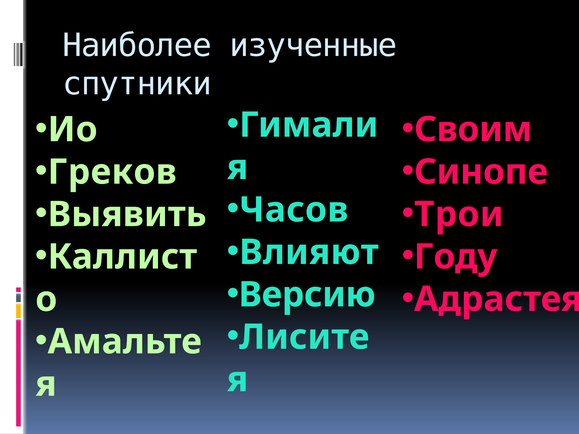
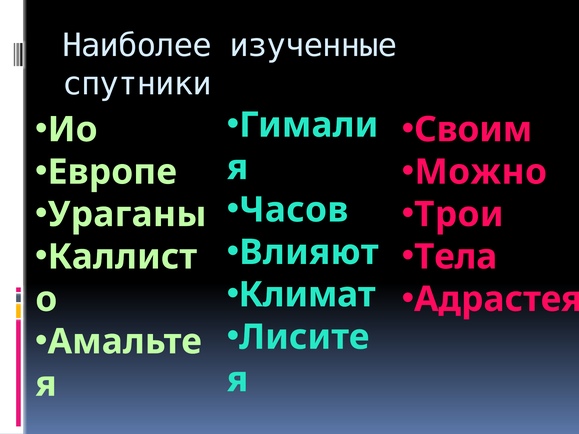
Греков: Греков -> Европе (112, 172)
Синопе: Синопе -> Можно (481, 172)
Выявить: Выявить -> Ураганы (127, 215)
Году: Году -> Тела (456, 257)
Версию: Версию -> Климат (307, 295)
